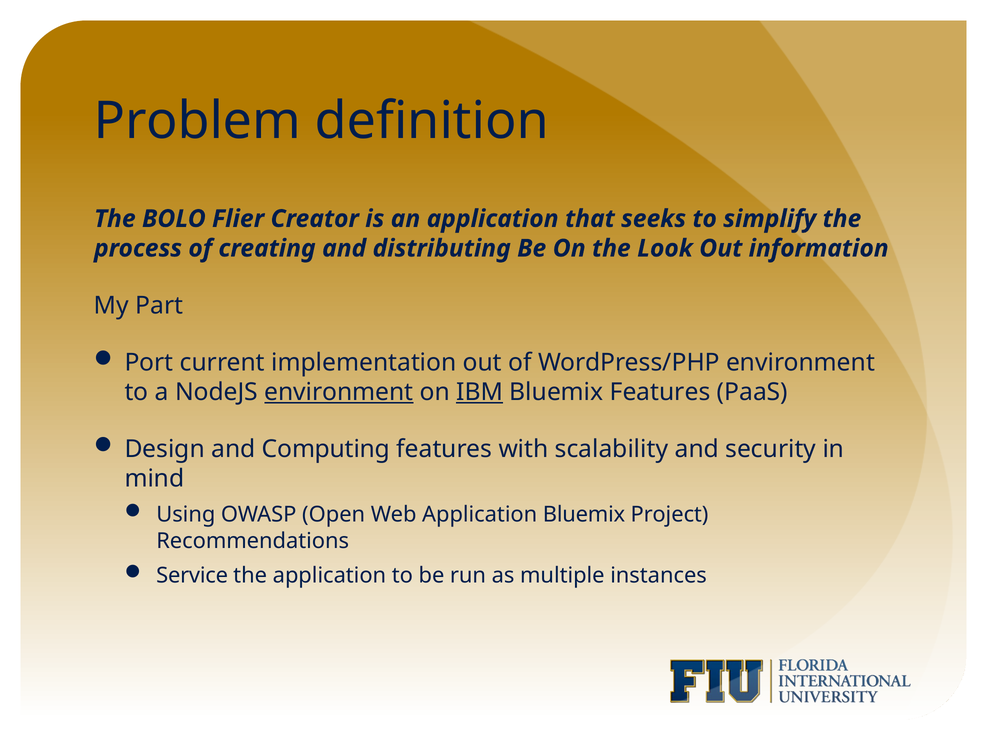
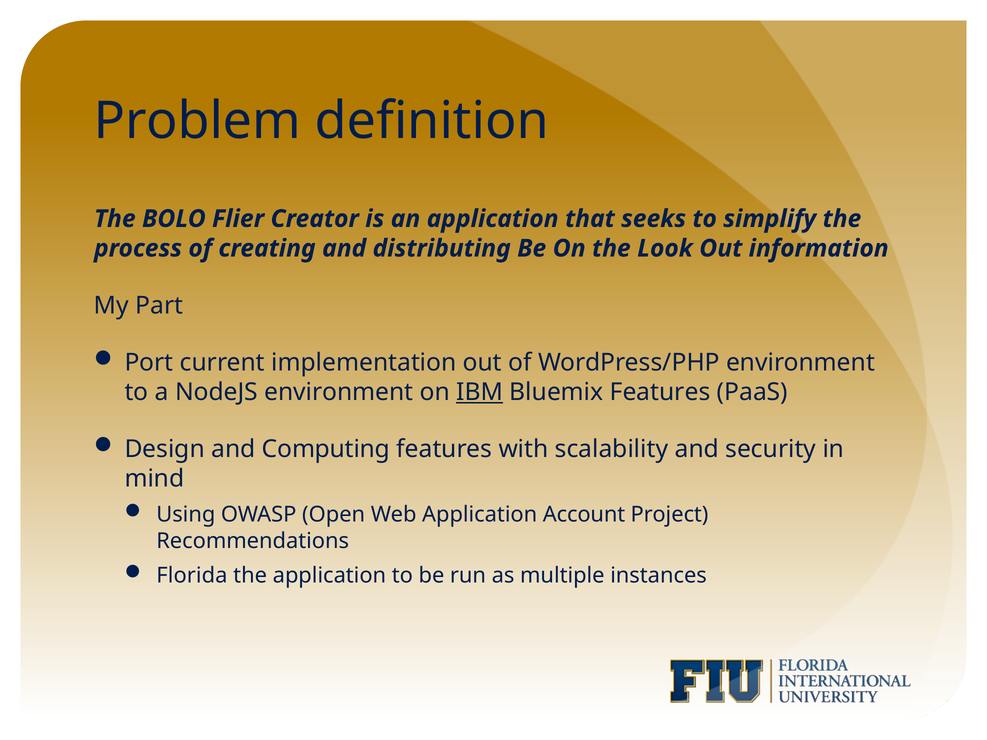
environment underline: present -> none (339, 392)
Application Bluemix: Bluemix -> Account (584, 515)
Service: Service -> Florida (192, 576)
